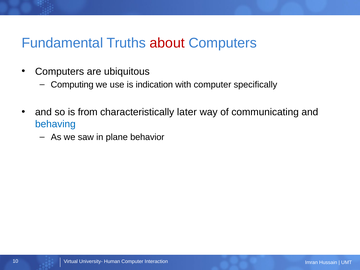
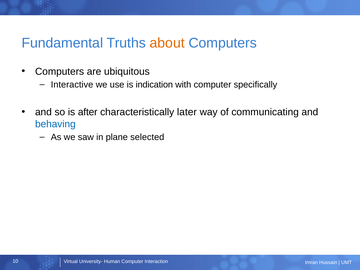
about colour: red -> orange (167, 43)
Computing: Computing -> Interactive (72, 85)
from: from -> after (88, 112)
behavior: behavior -> selected (147, 137)
